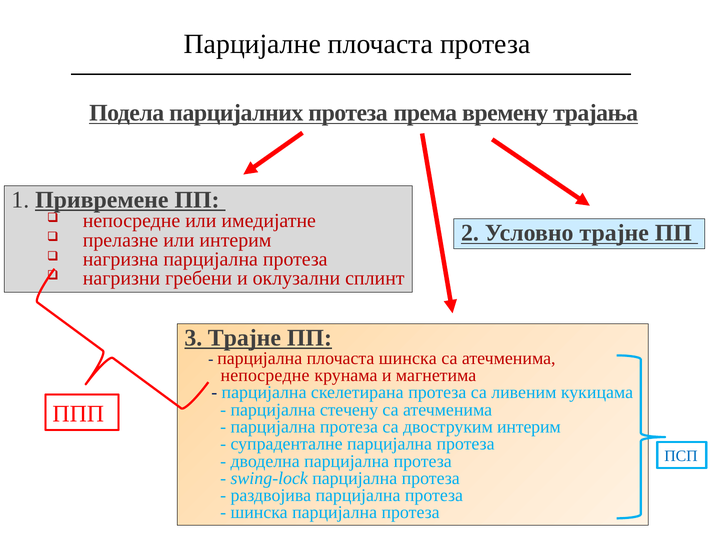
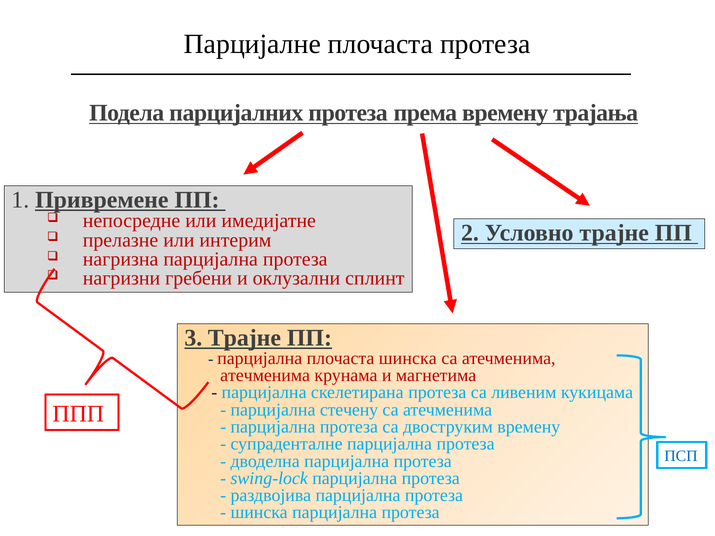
непосредне: непосредне -> атечменима (265, 375)
двоструким интерим: интерим -> времену (529, 427)
